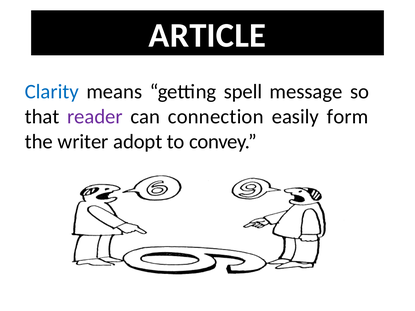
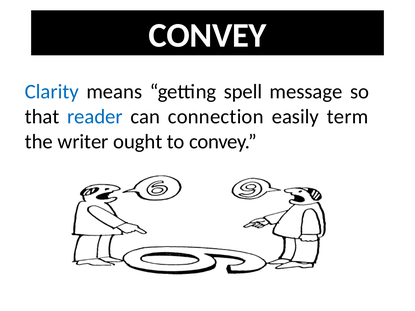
ARTICLE: ARTICLE -> CONVEY (208, 36)
reader colour: purple -> blue (95, 117)
form: form -> term (348, 117)
adopt: adopt -> ought (138, 142)
